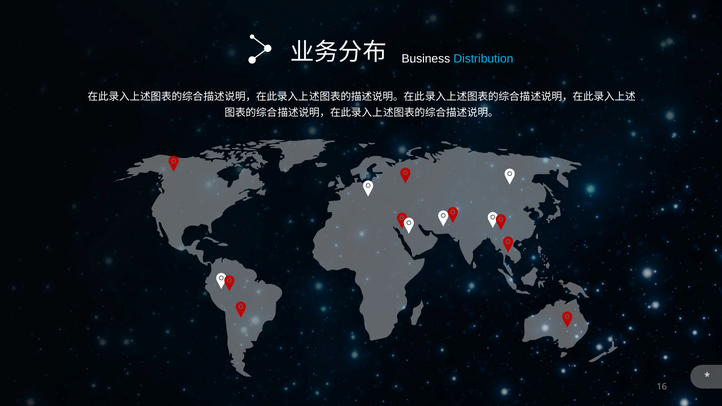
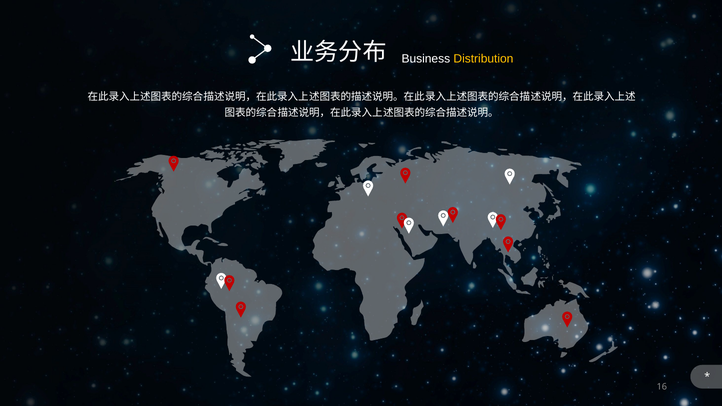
Distribution colour: light blue -> yellow (483, 59)
